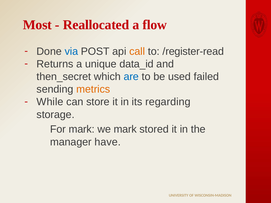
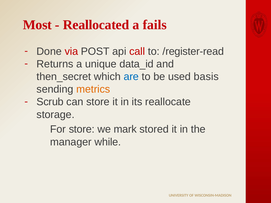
flow: flow -> fails (155, 25)
via colour: blue -> red (71, 51)
call colour: orange -> red (137, 51)
failed: failed -> basis (206, 77)
While: While -> Scrub (50, 102)
regarding: regarding -> reallocate (168, 102)
For mark: mark -> store (82, 129)
have: have -> while (108, 142)
